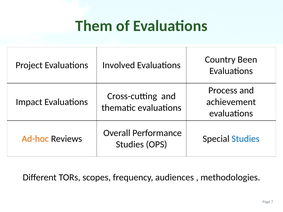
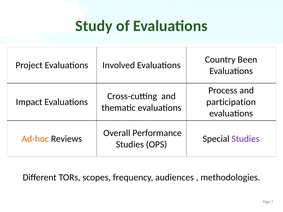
Them: Them -> Study (94, 26)
achievement: achievement -> participation (231, 102)
Studies colour: blue -> purple (246, 139)
